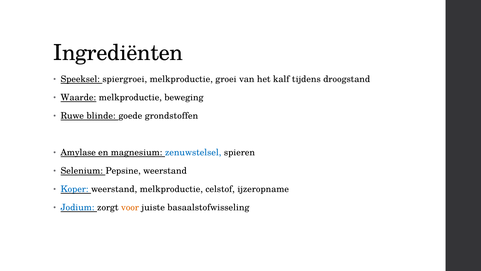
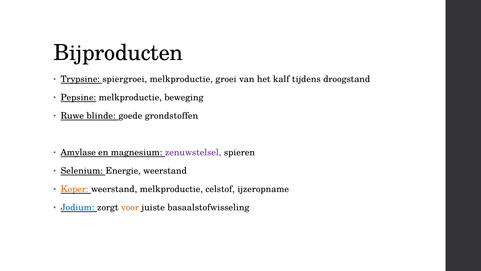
Ingrediënten: Ingrediënten -> Bijproducten (118, 53)
Speeksel: Speeksel -> Trypsine (80, 79)
Waarde: Waarde -> Pepsine (78, 98)
zenuwstelsel colour: blue -> purple (193, 152)
Pepsine: Pepsine -> Energie (123, 171)
Koper colour: blue -> orange (75, 189)
